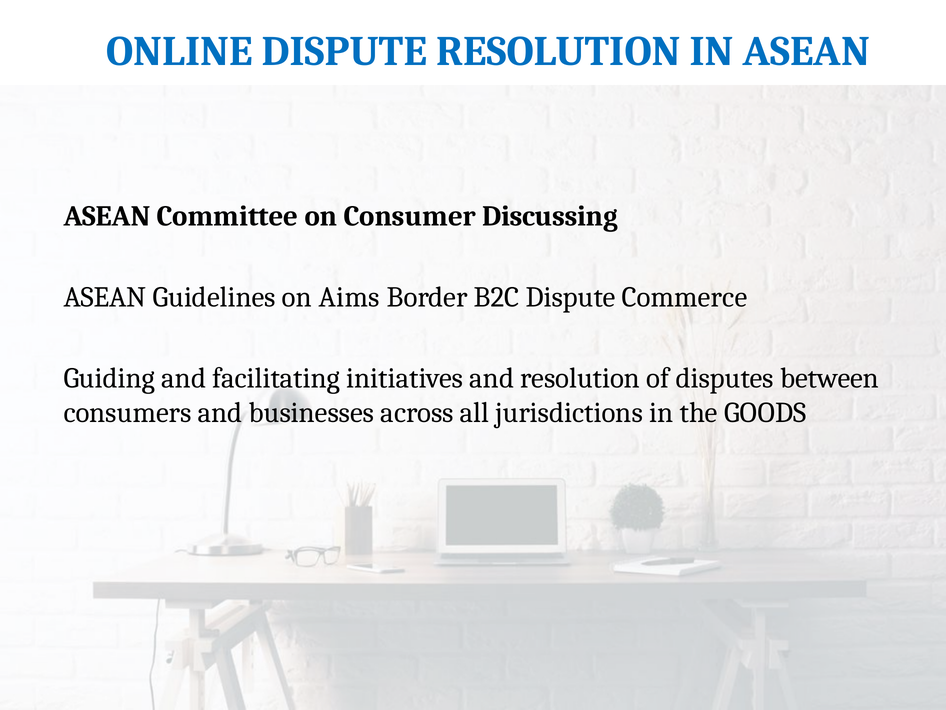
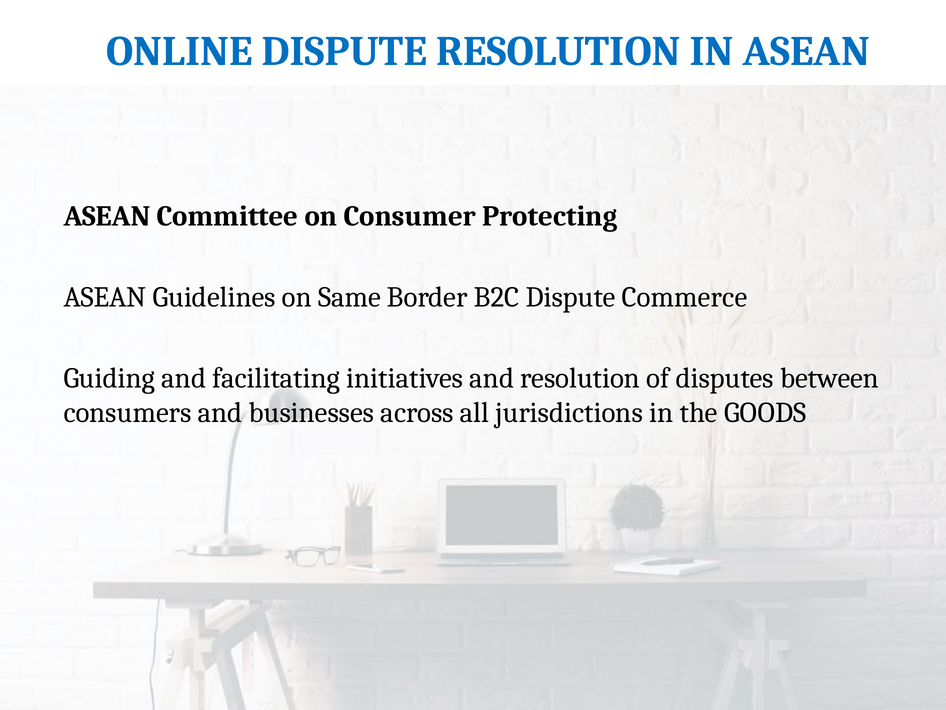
Discussing: Discussing -> Protecting (550, 216)
Aims: Aims -> Same (350, 297)
